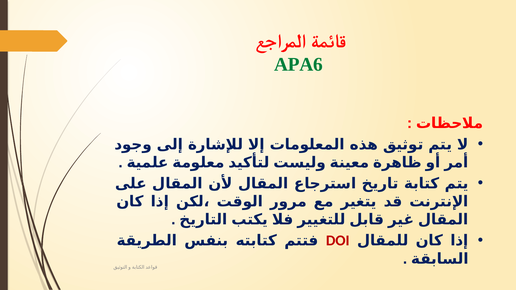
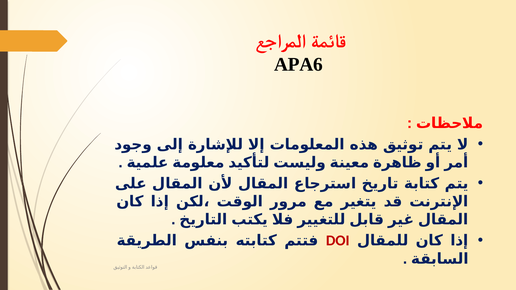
APA6 colour: green -> black (298, 65)
